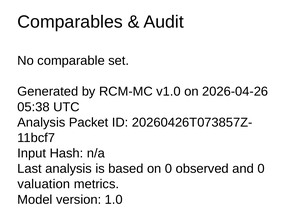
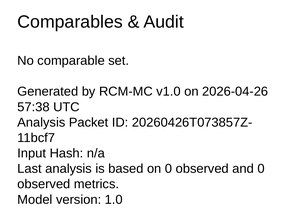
05:38: 05:38 -> 57:38 (33, 107)
valuation: valuation -> observed (44, 185)
